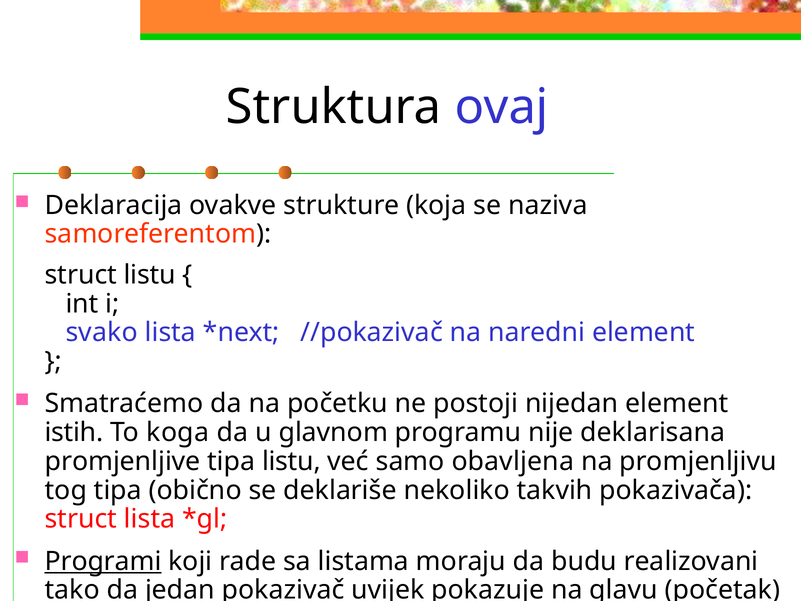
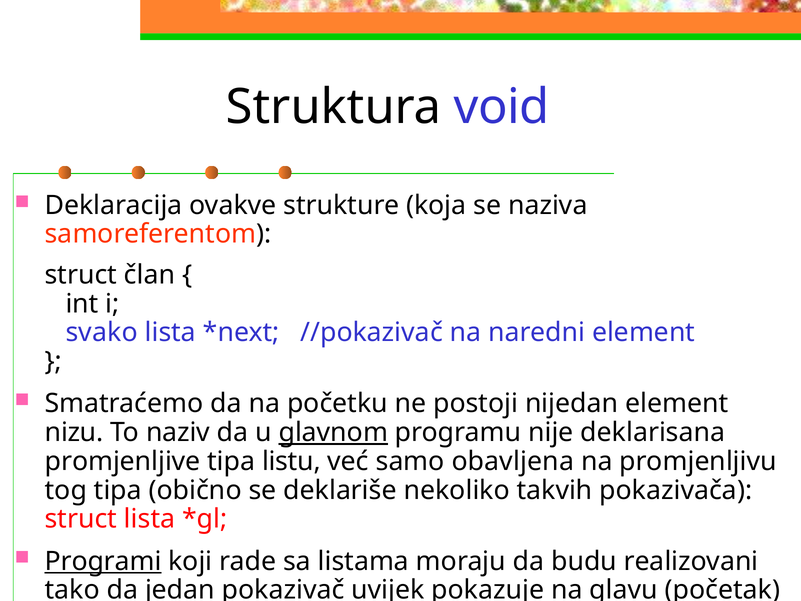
ovaj: ovaj -> void (502, 107)
struct listu: listu -> član (150, 275)
istih: istih -> nizu (74, 432)
koga: koga -> naziv (178, 432)
glavnom underline: none -> present (333, 432)
